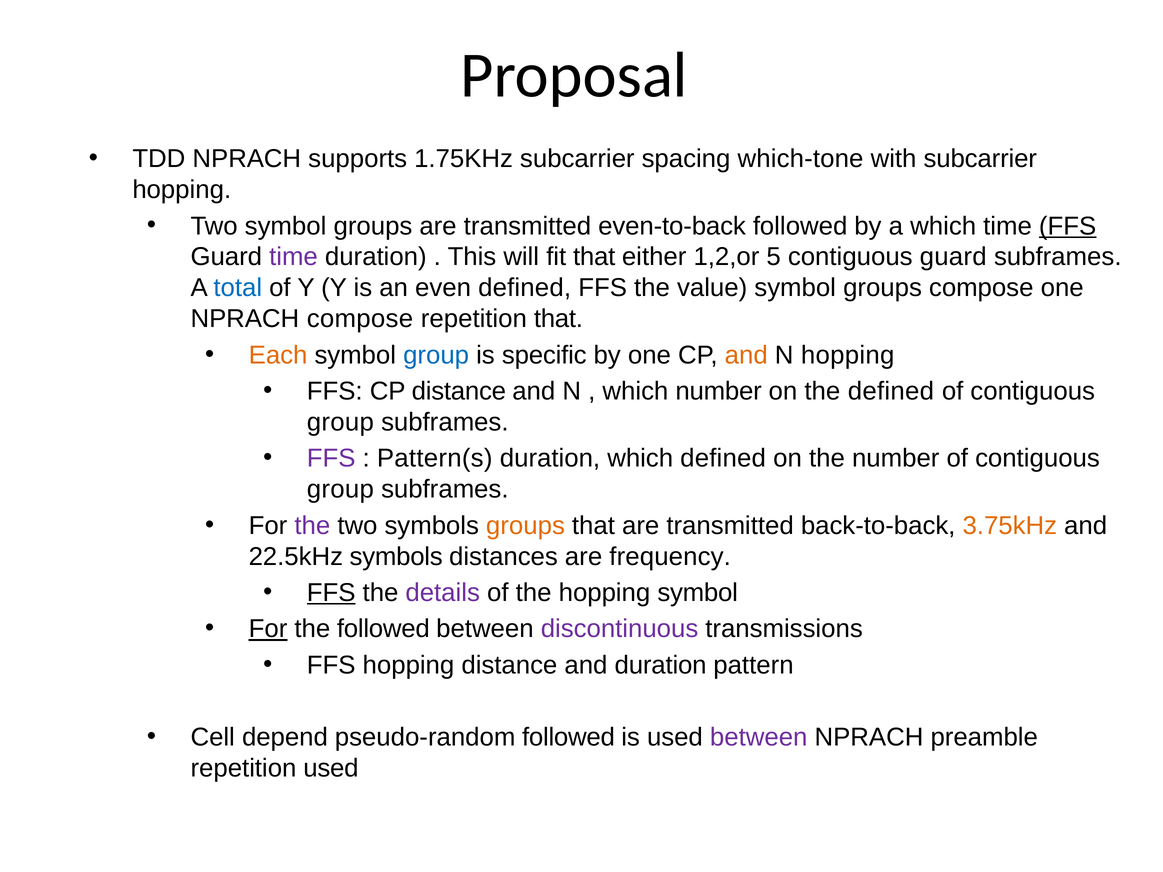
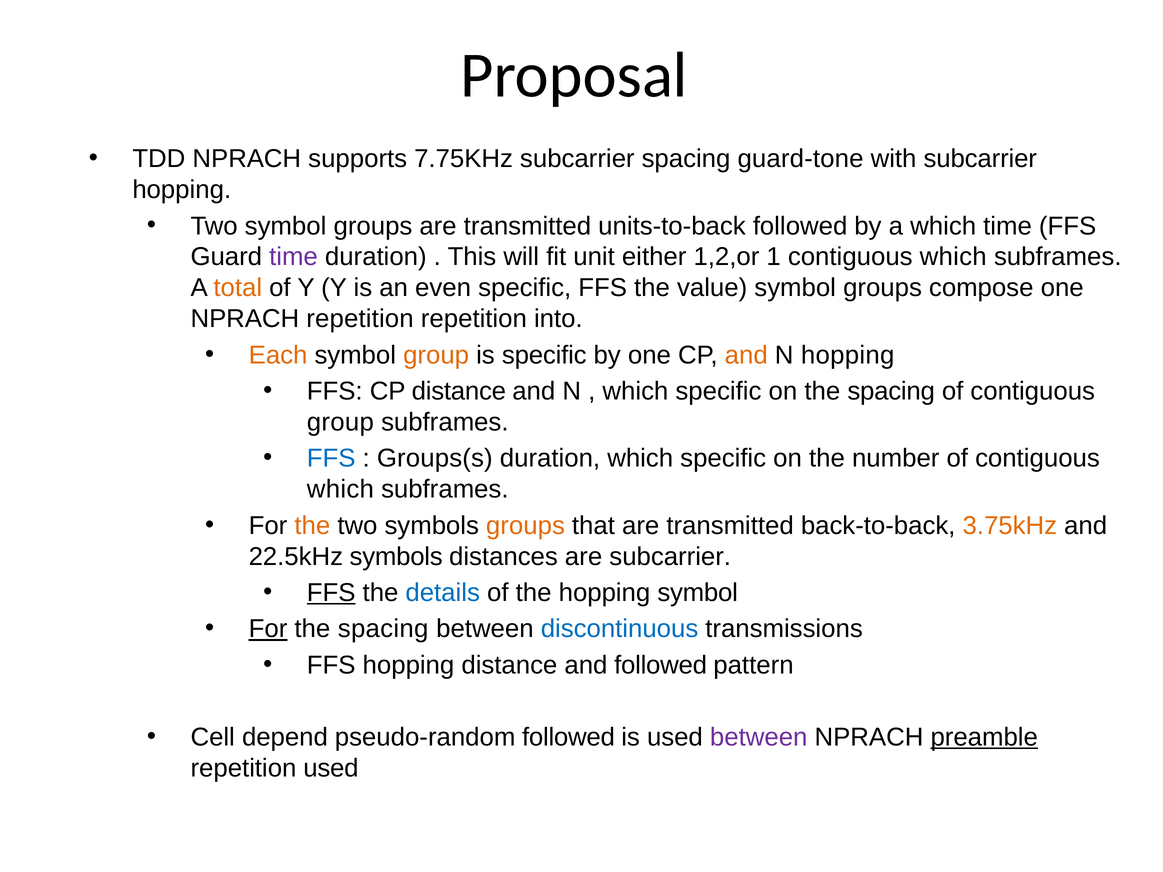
1.75KHz: 1.75KHz -> 7.75KHz (464, 159)
which-tone: which-tone -> guard-tone (800, 159)
even-to-back: even-to-back -> units-to-back (672, 226)
FFS underline: present -> none (1068, 226)
fit that: that -> unit (594, 257)
5: 5 -> 1 (774, 257)
guard: guard -> which (953, 257)
total colour: blue -> orange (238, 288)
even defined: defined -> specific (525, 288)
NPRACH compose: compose -> repetition (360, 319)
repetition that: that -> into (558, 319)
group colour: blue -> orange (436, 355)
number: number -> specific (718, 391)
on the defined: defined -> spacing (891, 391)
FFS colour: purple -> blue (331, 459)
Pattern(s: Pattern(s -> Groups(s (435, 459)
duration which defined: defined -> specific (723, 459)
group: group -> which (340, 490)
the colour: purple -> orange (312, 526)
are frequency: frequency -> subcarrier (670, 557)
details colour: purple -> blue (443, 593)
followed: followed -> spacing (383, 629)
discontinuous colour: purple -> blue (620, 629)
and duration: duration -> followed (661, 665)
preamble underline: none -> present (984, 738)
